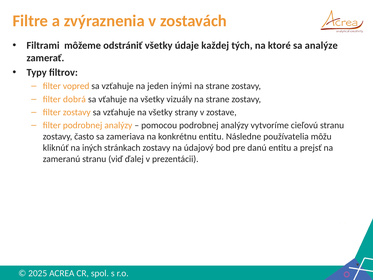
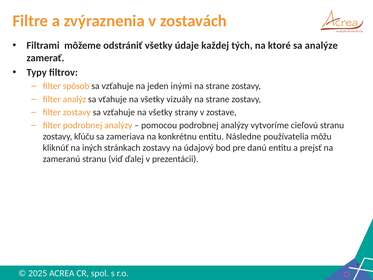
vopred: vopred -> spôsob (76, 86)
dobrá: dobrá -> analýz (75, 99)
často: často -> kľúču (84, 136)
